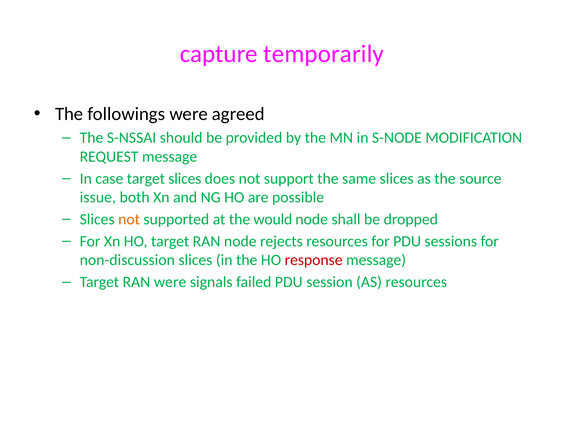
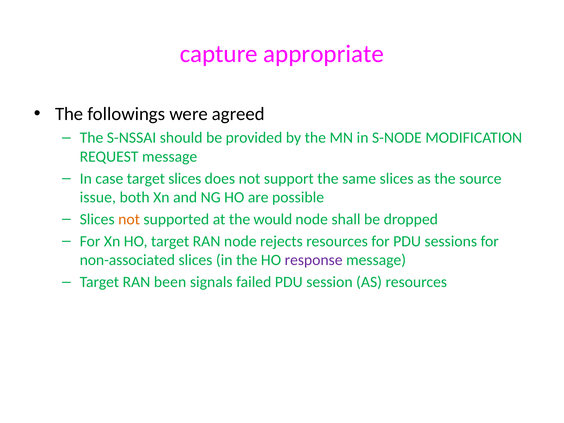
temporarily: temporarily -> appropriate (324, 54)
non-discussion: non-discussion -> non-associated (127, 260)
response colour: red -> purple (314, 260)
RAN were: were -> been (170, 282)
